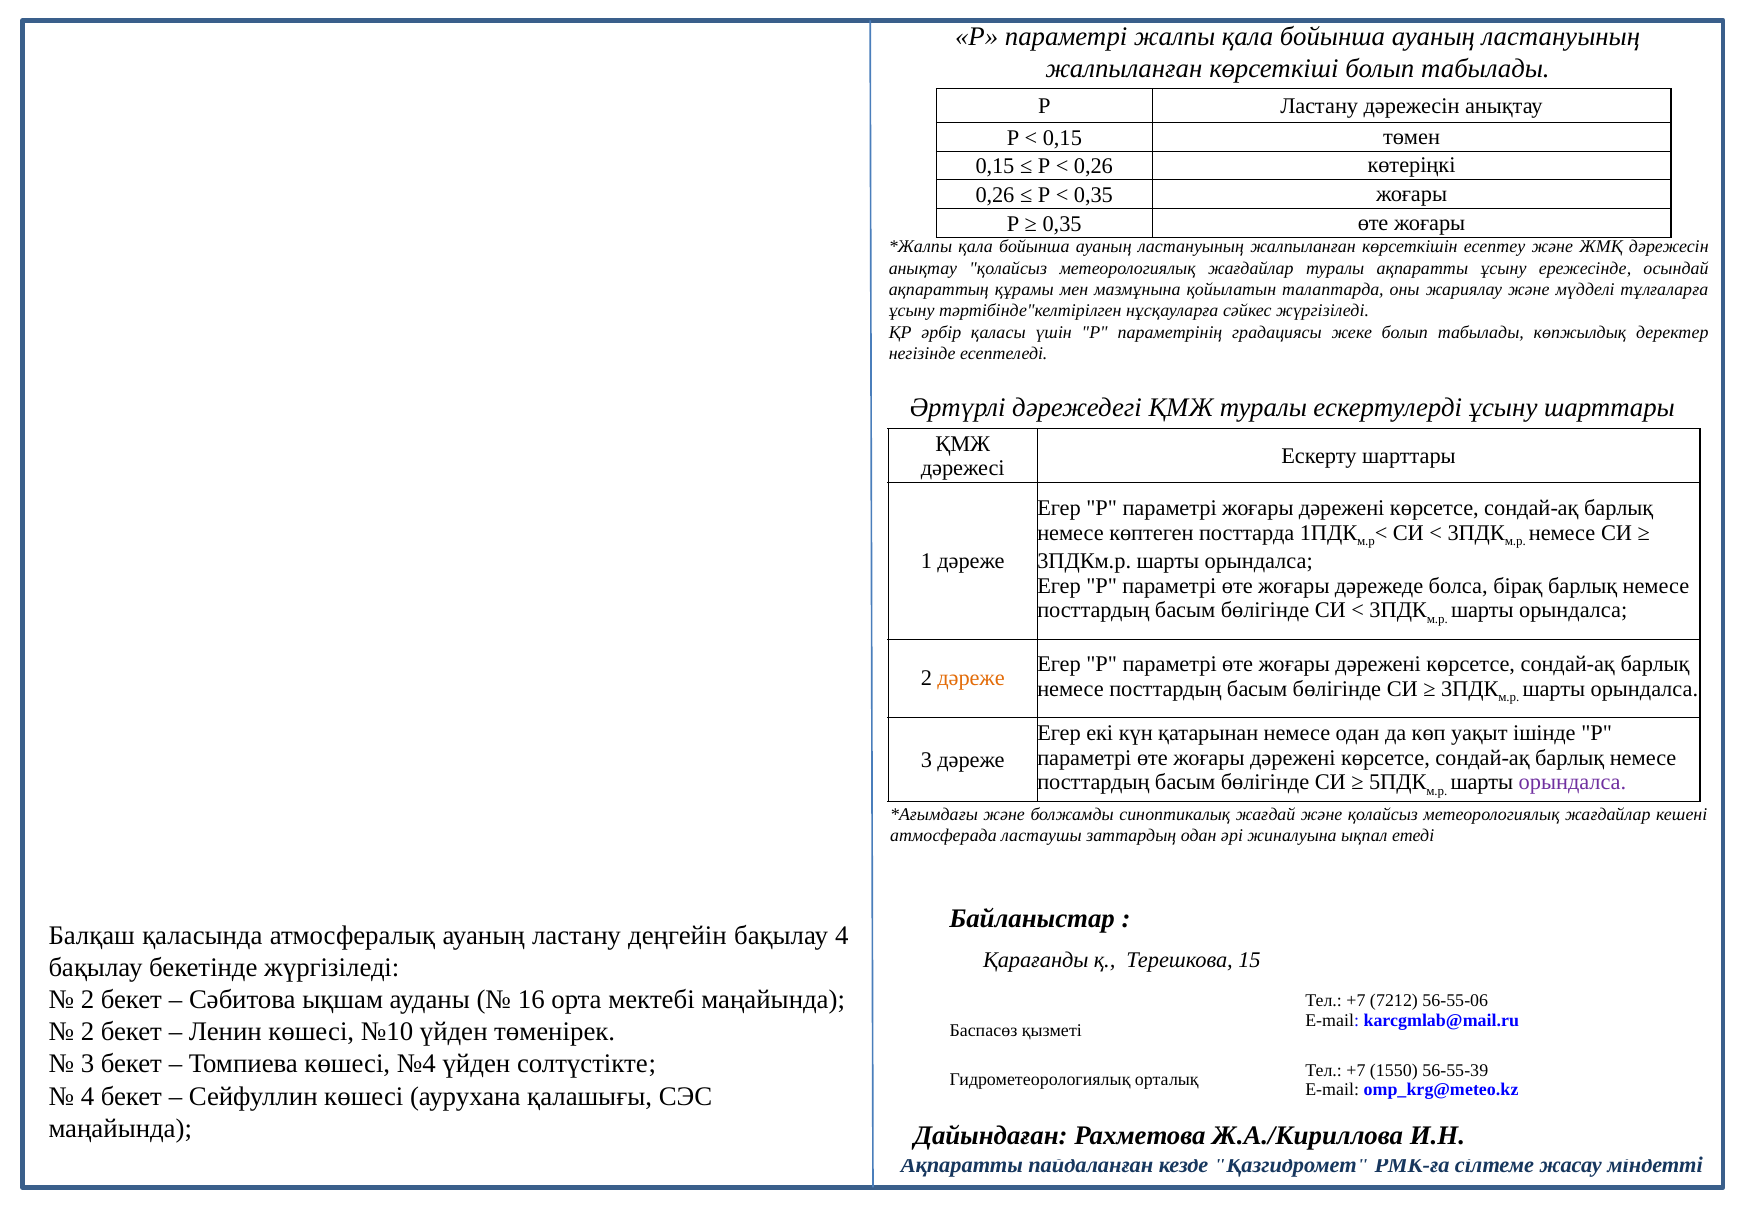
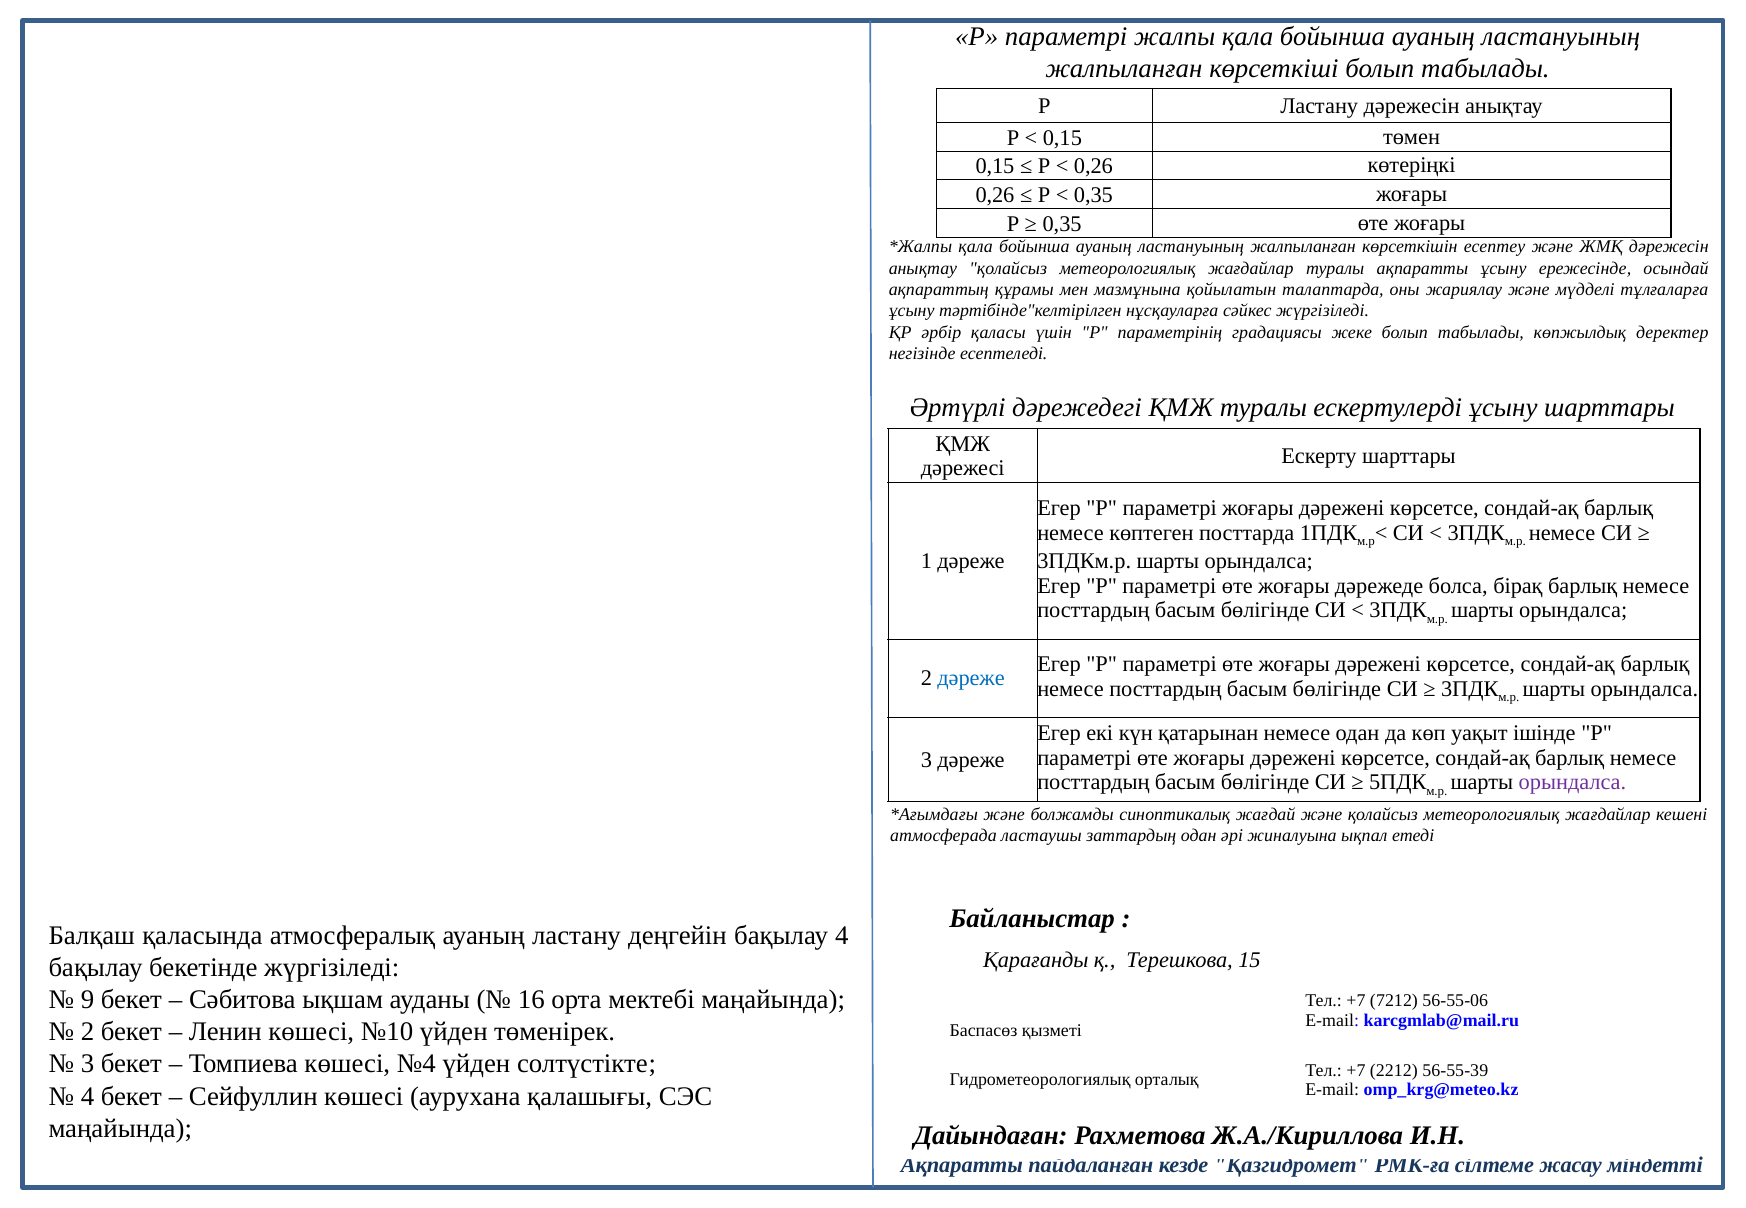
дәреже colour: orange -> blue (971, 679)
2: 2 -> 9 (87, 1000)
1550: 1550 -> 2212 (1394, 1071)
